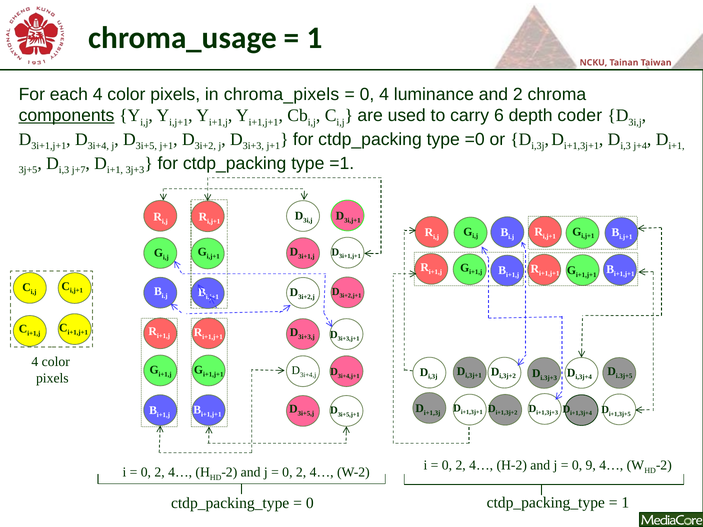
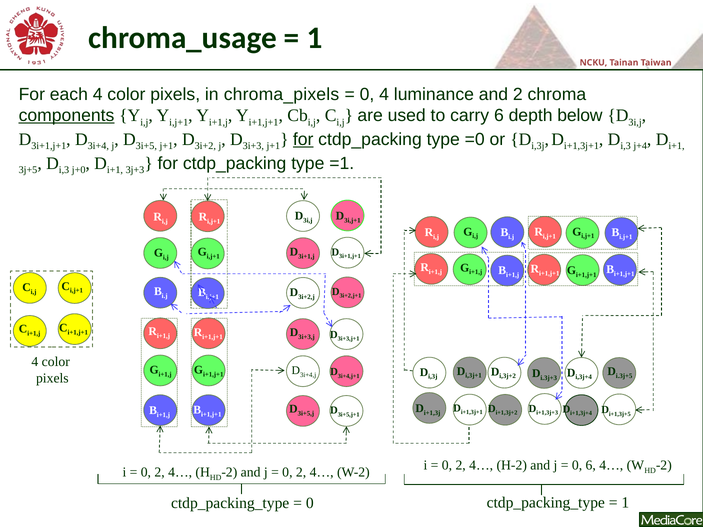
coder: coder -> below (580, 115)
for underline: none -> present (303, 139)
j+7: j+7 -> j+0 (79, 170)
0 9: 9 -> 6 (591, 465)
